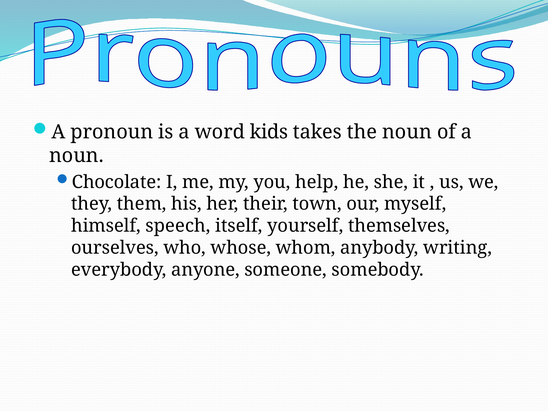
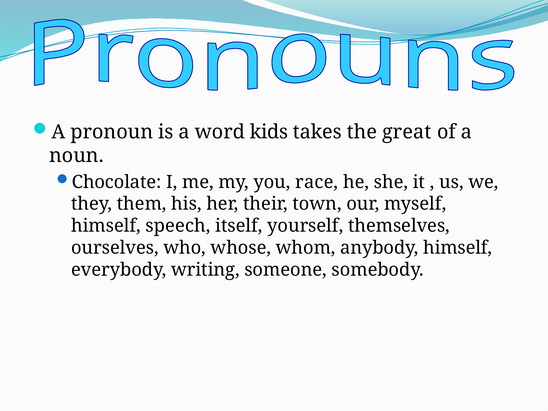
the noun: noun -> great (407, 132)
help: help -> race (317, 182)
anybody writing: writing -> himself (458, 248)
anyone: anyone -> writing (205, 270)
